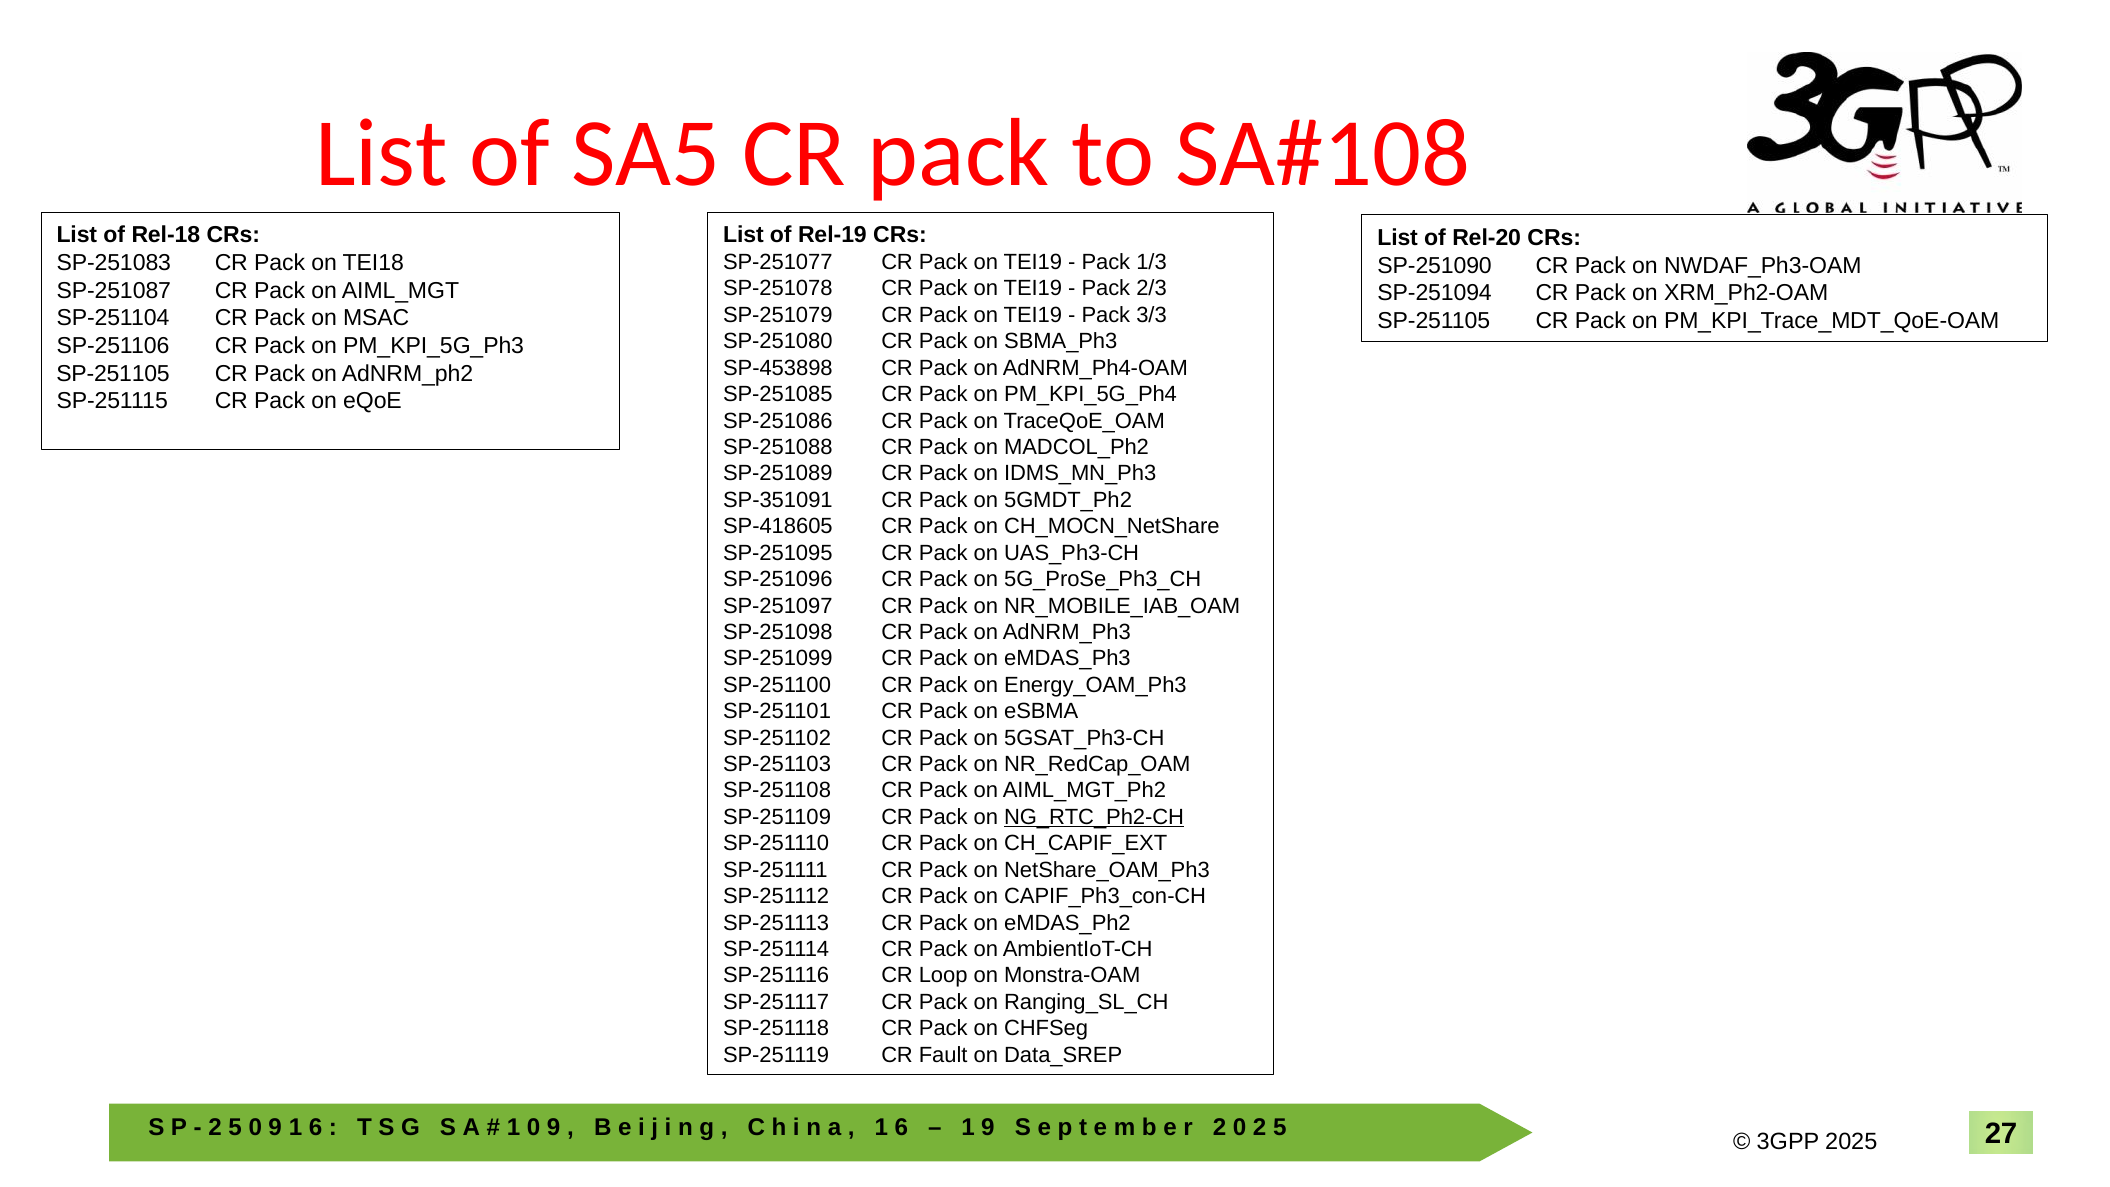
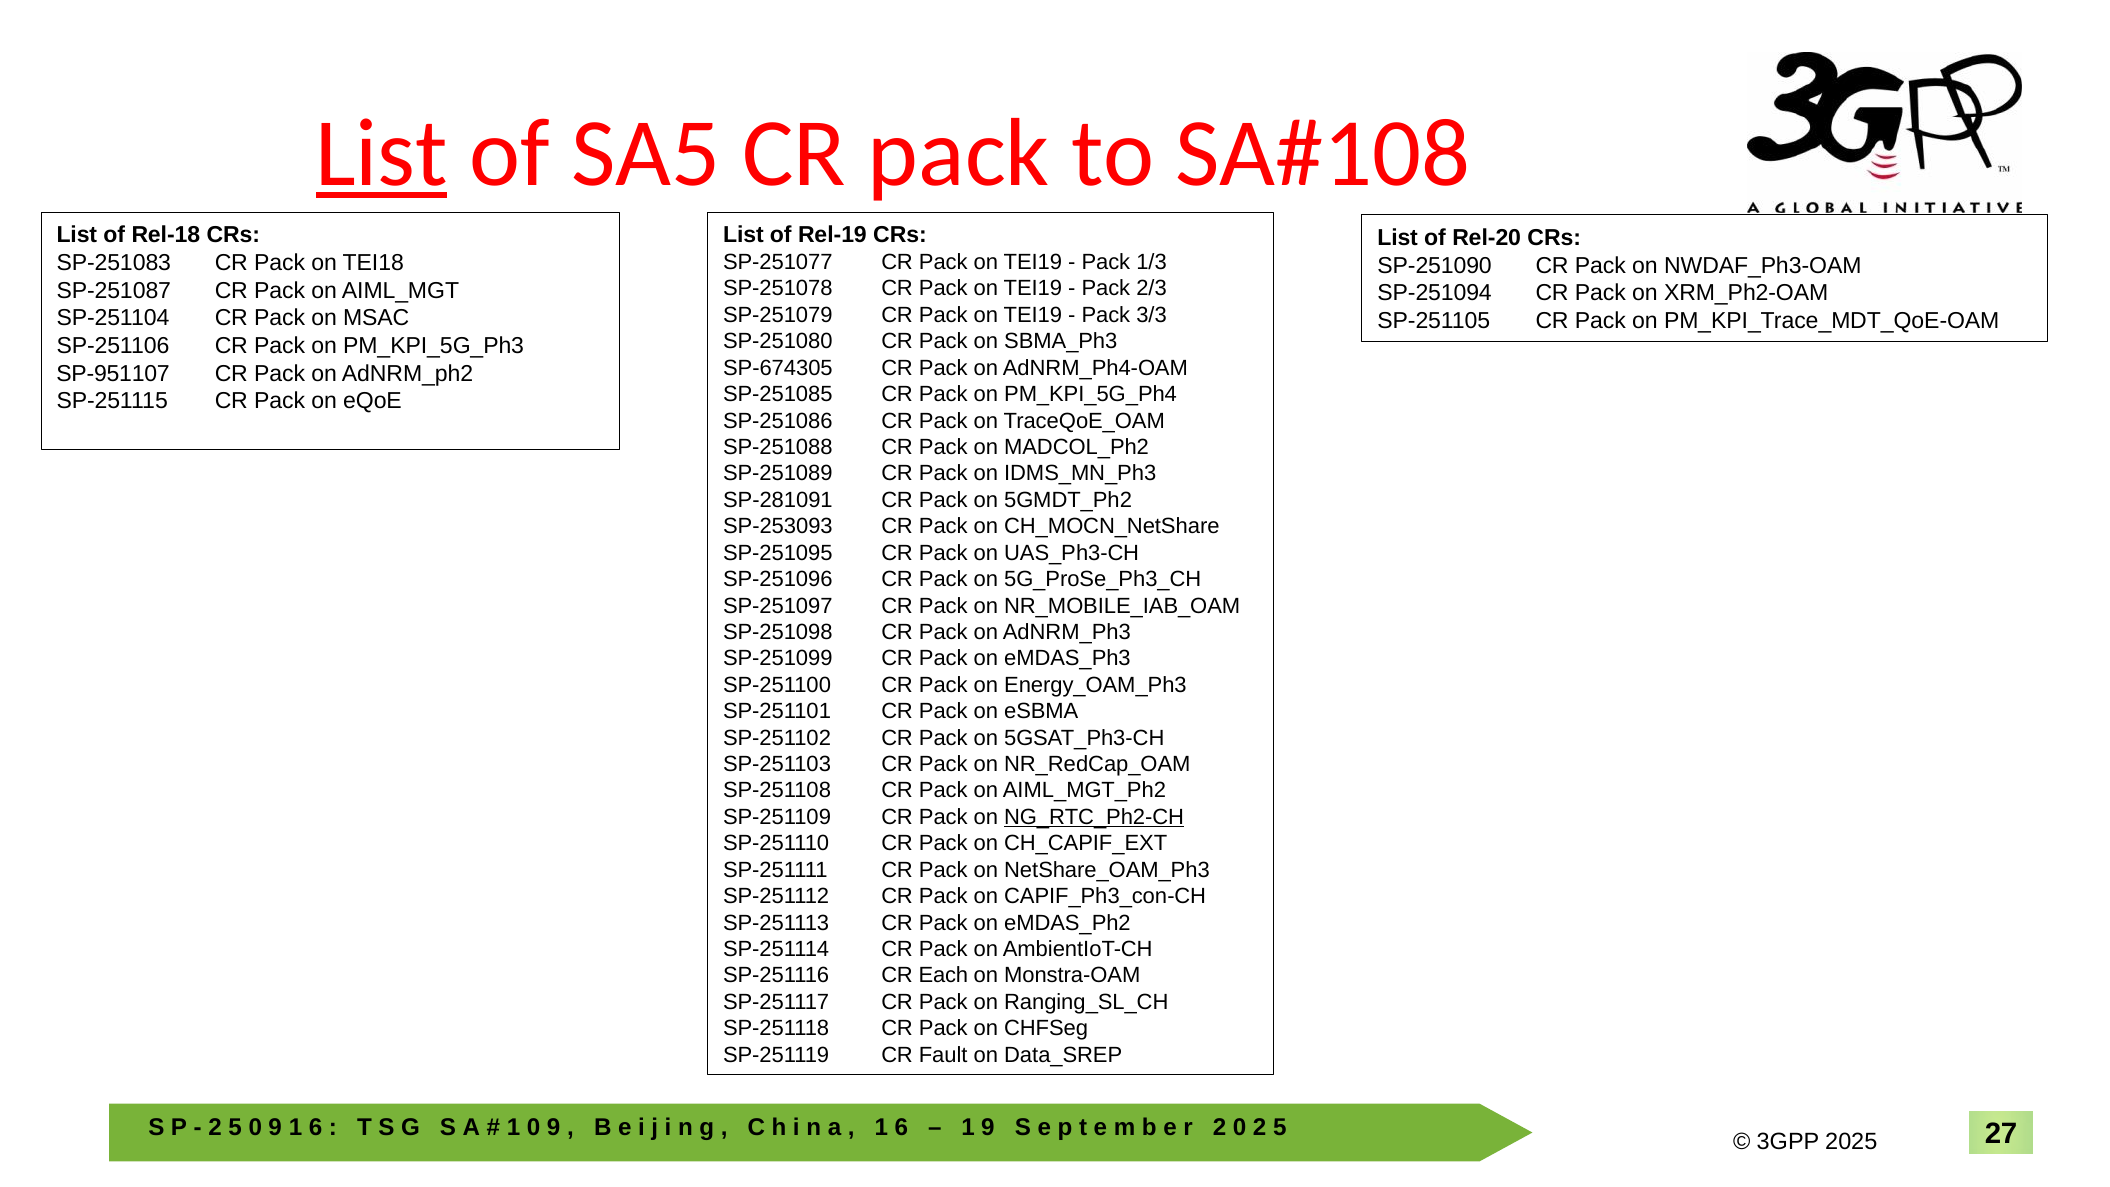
List underline: none -> present (382, 153)
SP-453898: SP-453898 -> SP-674305 (778, 368)
SP-251105: SP-251105 -> SP-951107 (113, 374)
SP-351091: SP-351091 -> SP-281091 (778, 500)
SP-418605: SP-418605 -> SP-253093 (778, 526)
Loop: Loop -> Each (943, 976)
